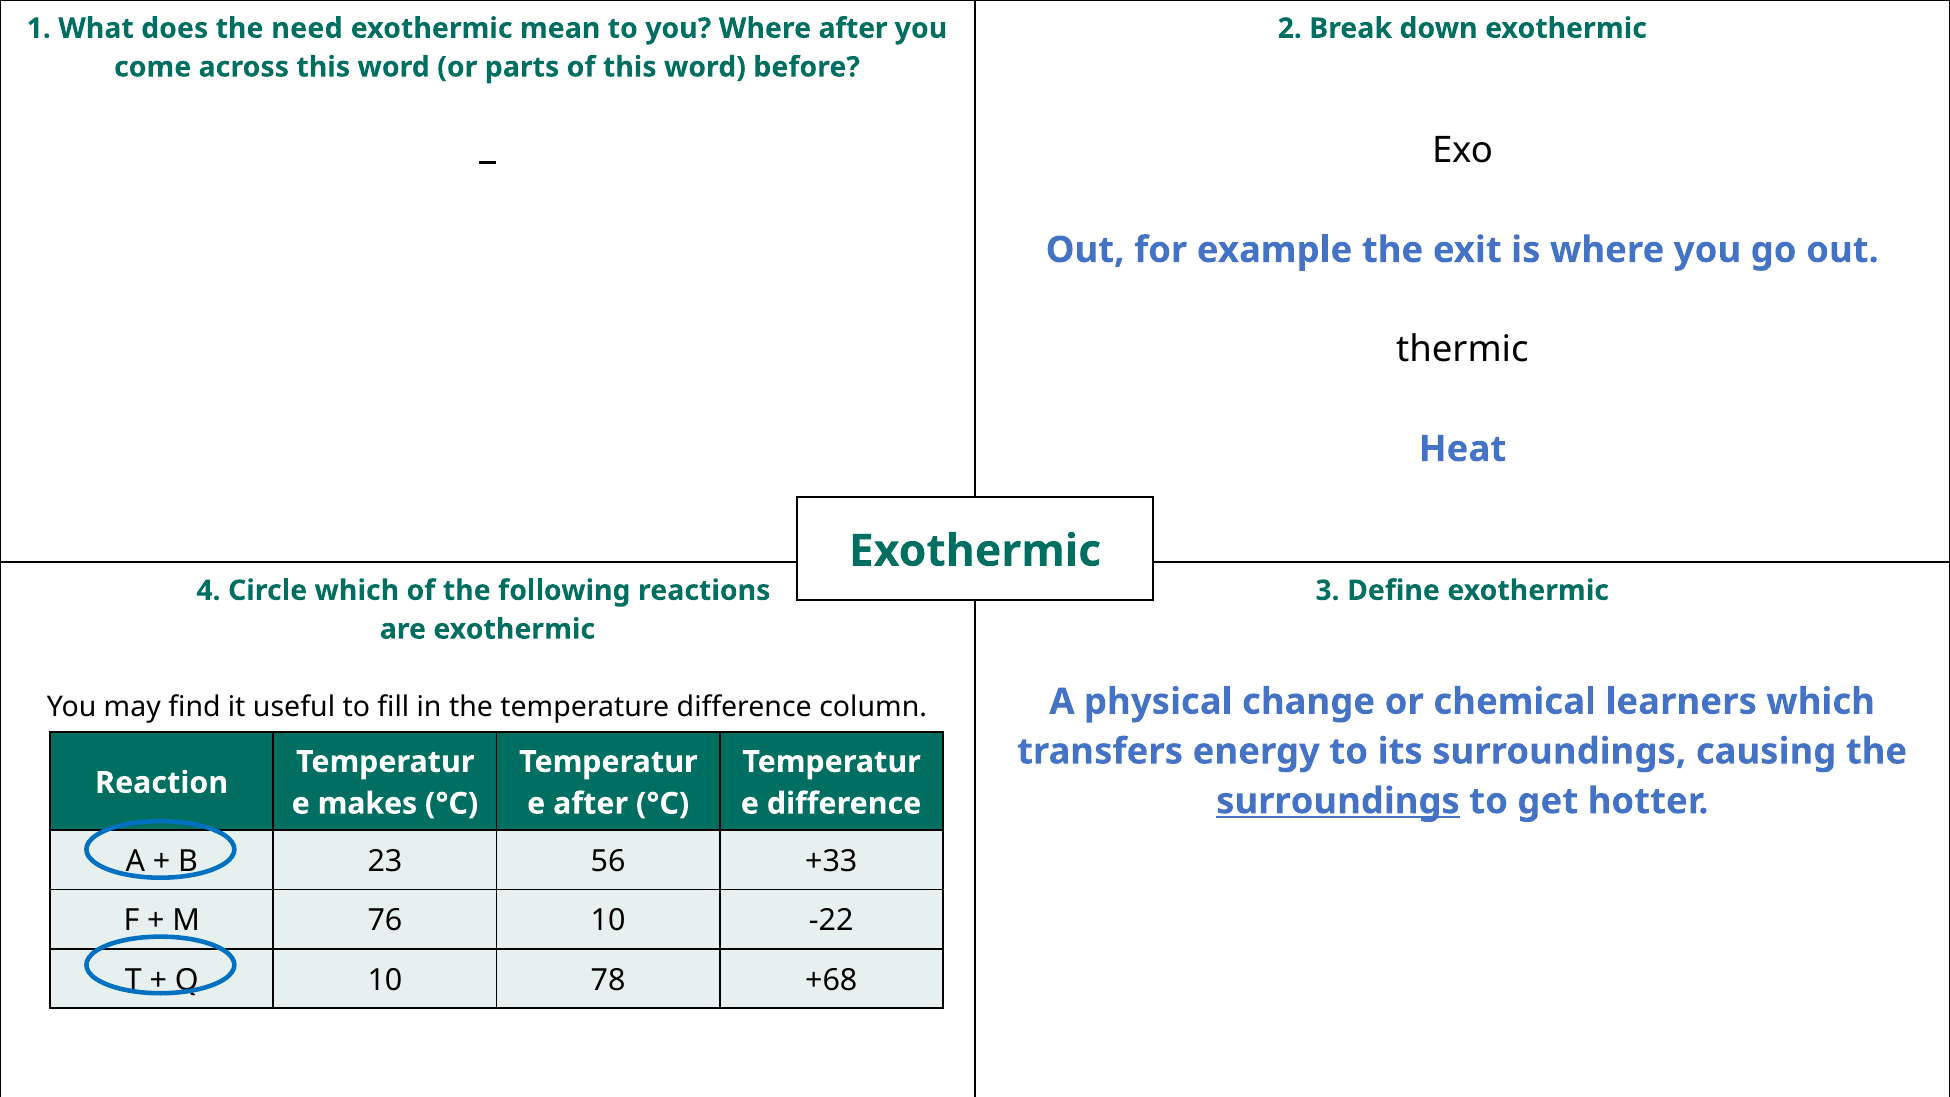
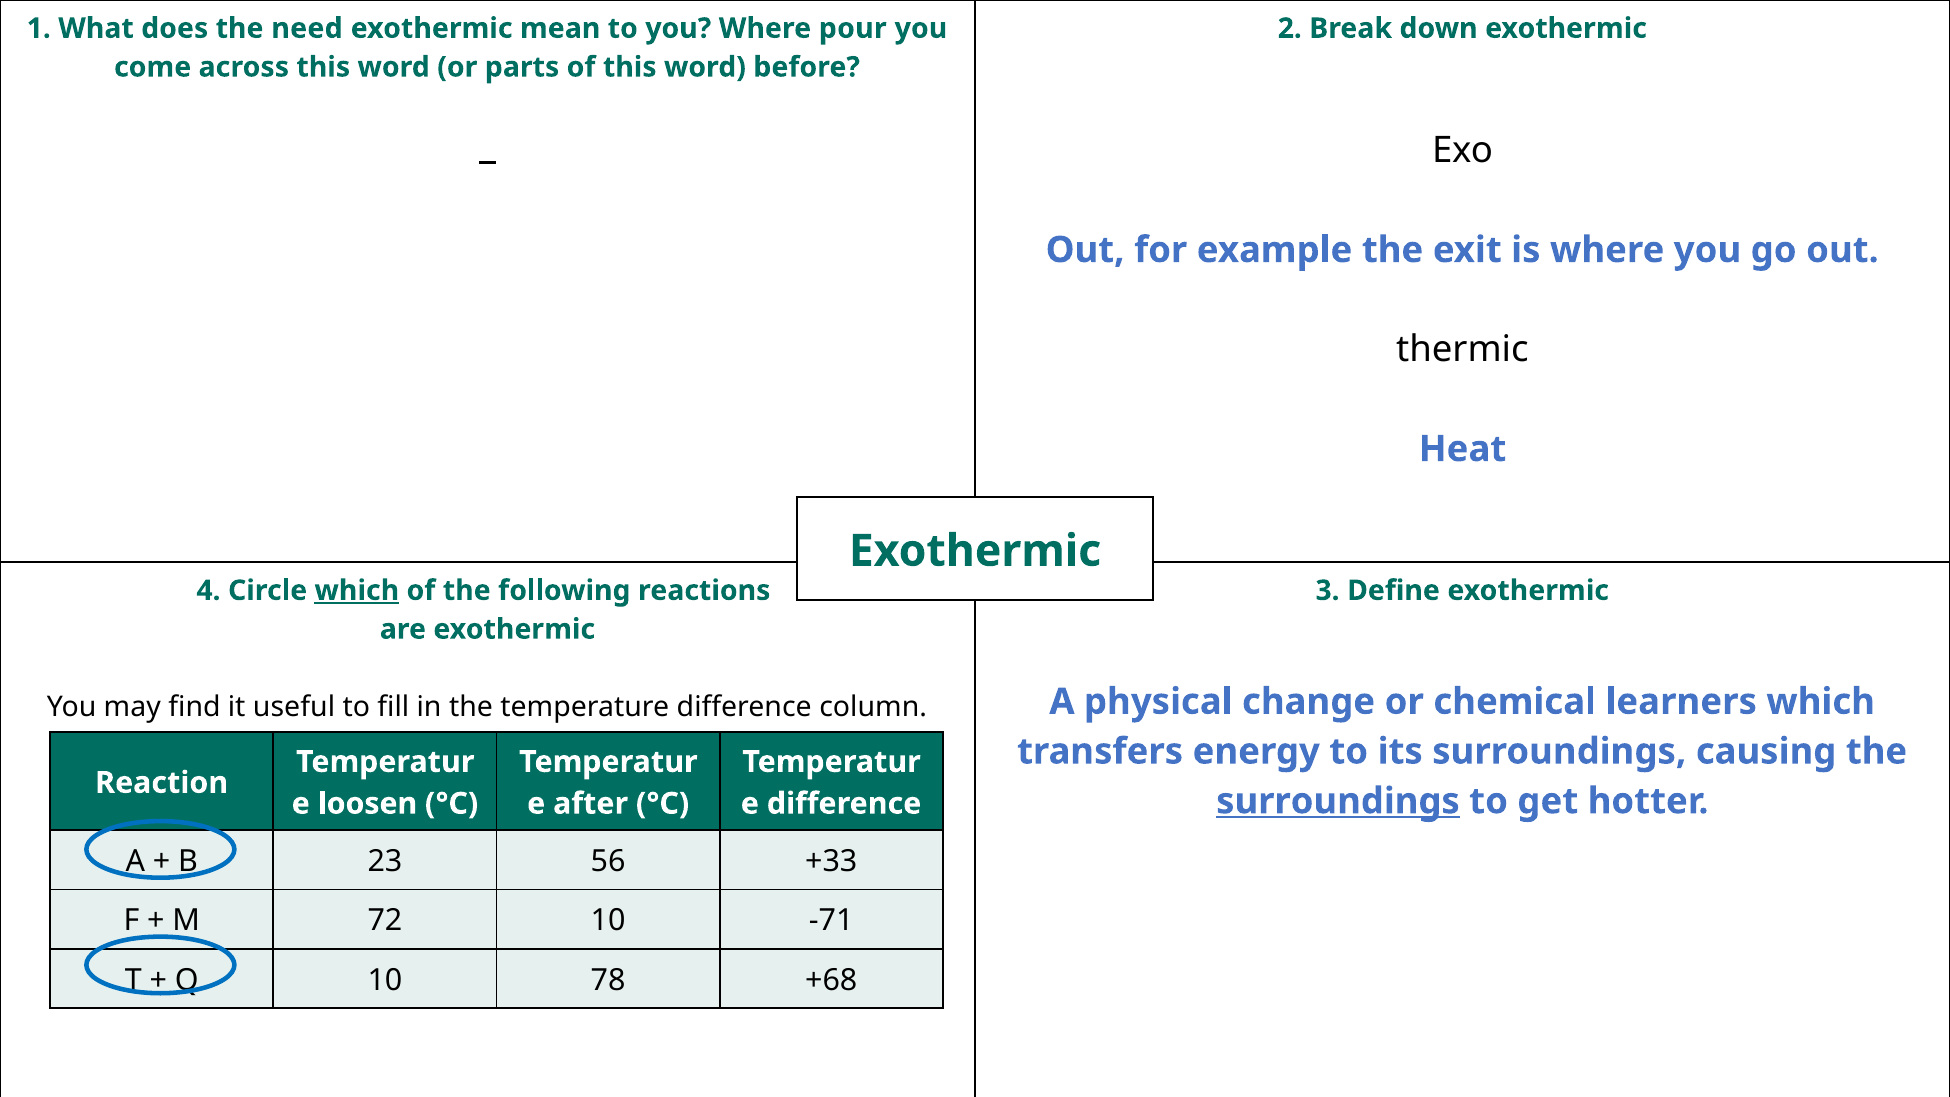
Where after: after -> pour (853, 28)
which underline: none -> present (357, 590)
makes: makes -> loosen (367, 804)
76: 76 -> 72 (385, 921)
-22: -22 -> -71 (831, 921)
